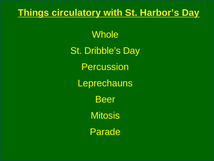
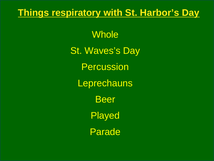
circulatory: circulatory -> respiratory (76, 13)
Dribble’s: Dribble’s -> Waves’s (103, 51)
Mitosis: Mitosis -> Played (105, 115)
